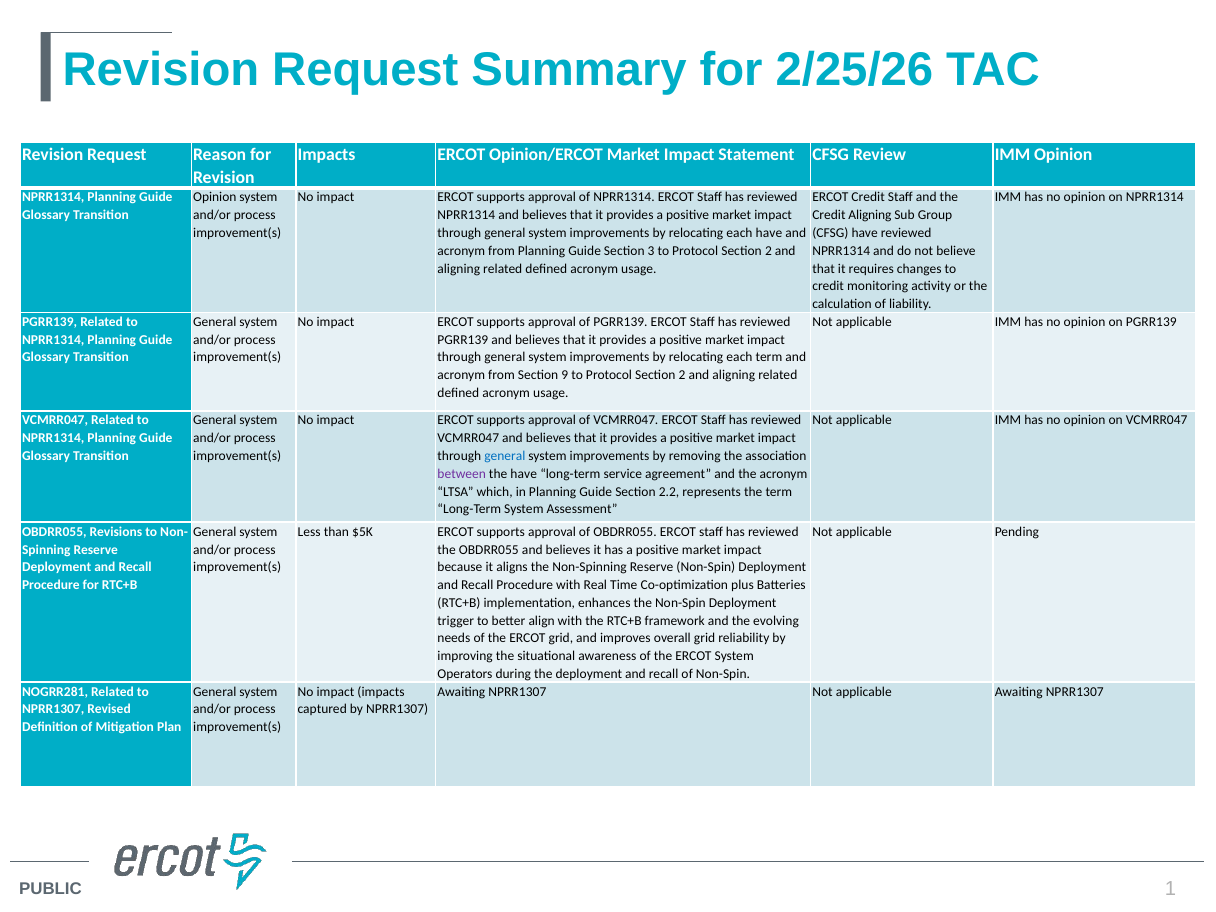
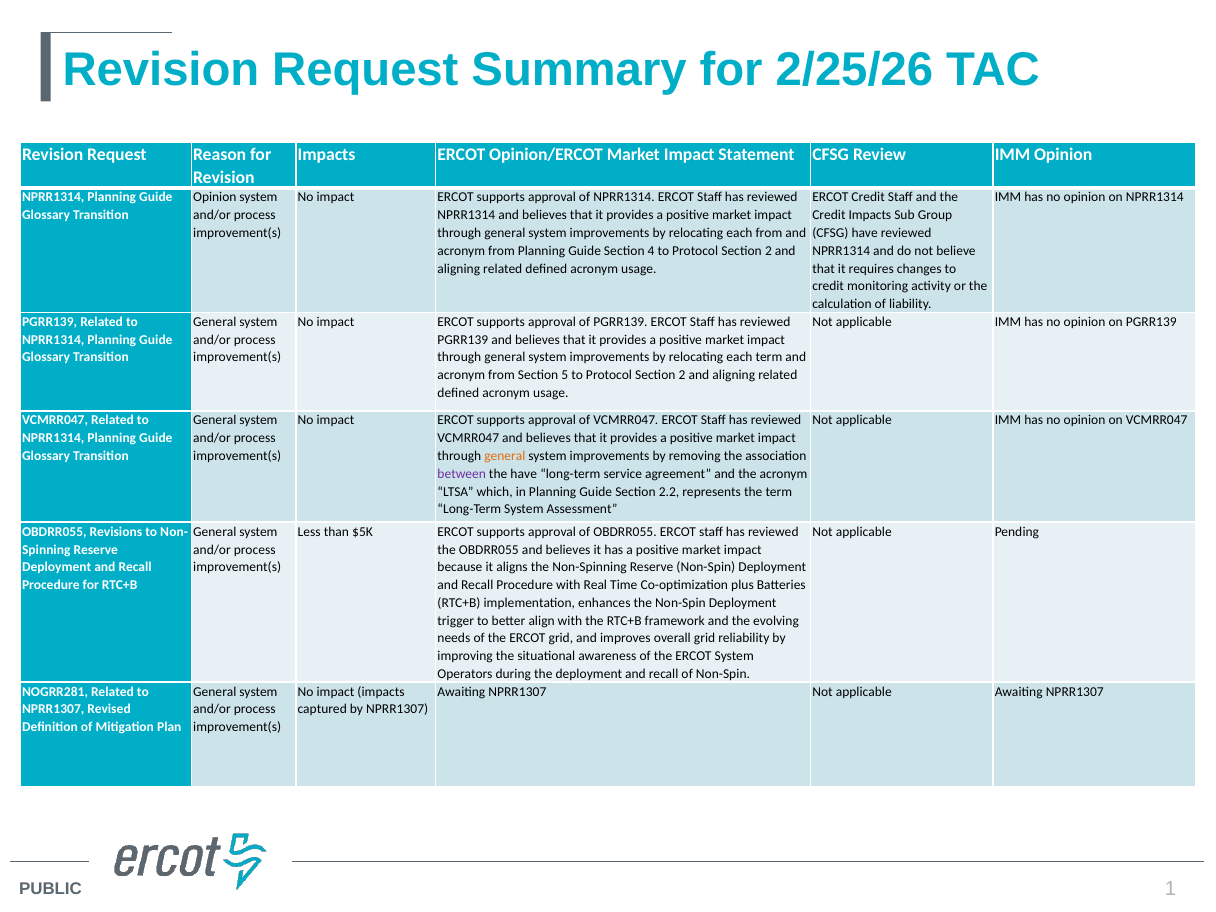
Credit Aligning: Aligning -> Impacts (870, 215)
each have: have -> from (769, 233)
3: 3 -> 4 (651, 251)
9: 9 -> 5 (565, 375)
general colour: blue -> orange (505, 456)
